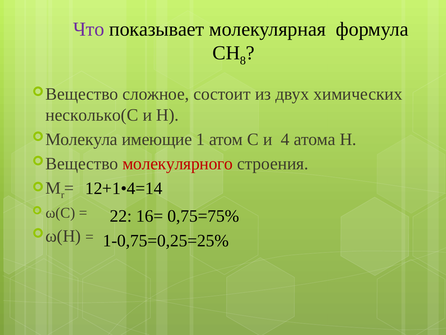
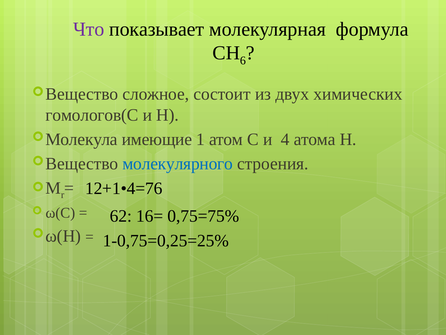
8: 8 -> 6 (243, 61)
несколько(С: несколько(С -> гомологов(С (92, 115)
молекулярного colour: red -> blue (178, 163)
12+1•4=14: 12+1•4=14 -> 12+1•4=76 (124, 188)
22: 22 -> 62 (121, 216)
